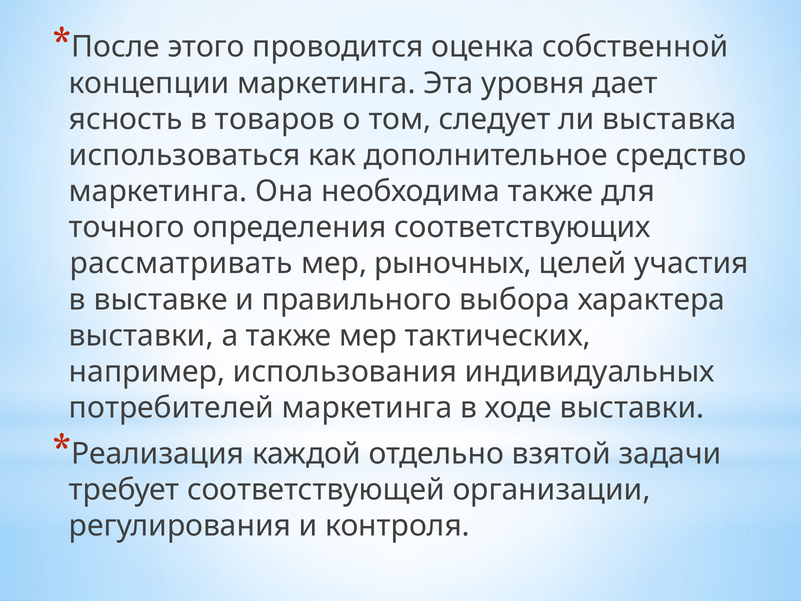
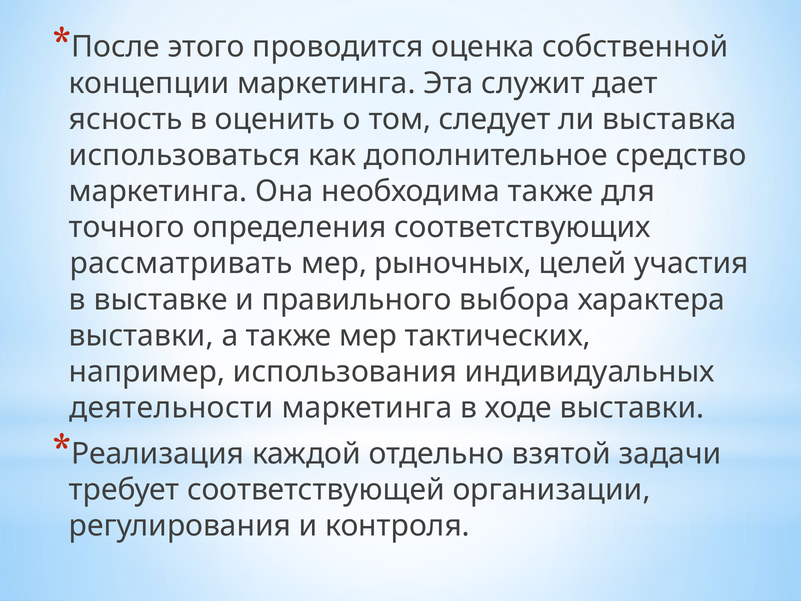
уровня: уровня -> служит (533, 83)
товаров: товаров -> оценить (275, 119)
потребителей: потребителей -> деятельности (171, 408)
